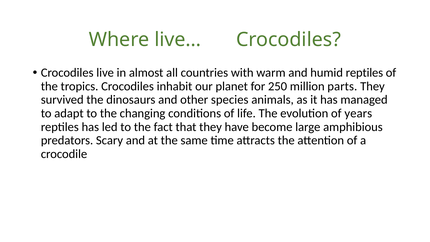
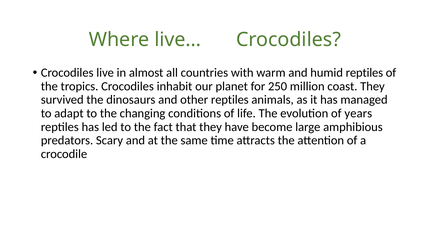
parts: parts -> coast (342, 86)
other species: species -> reptiles (230, 100)
